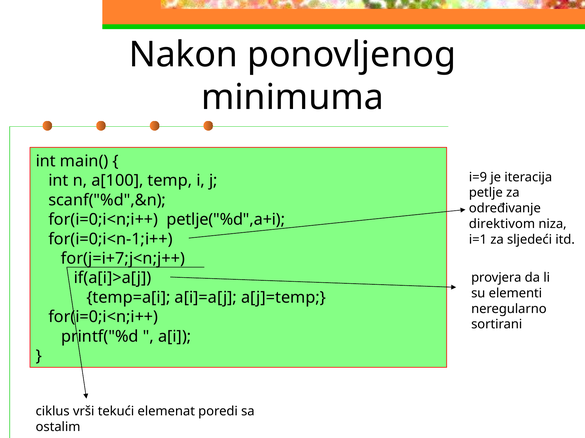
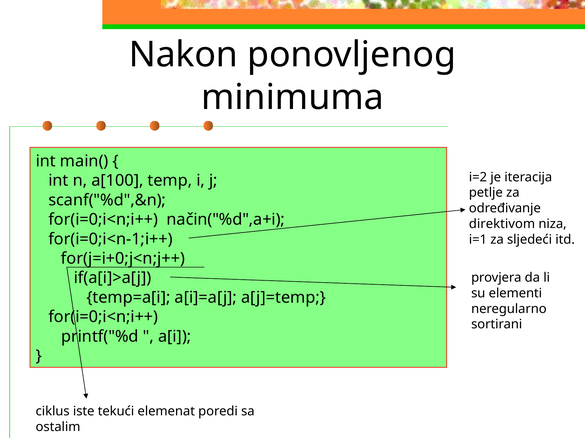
i=9: i=9 -> i=2 (478, 177)
petlje("%d",a+i: petlje("%d",a+i -> način("%d",a+i (226, 220)
for(j=i+7;j<n;j++: for(j=i+7;j<n;j++ -> for(j=i+0;j<n;j++ (123, 259)
vrši: vrši -> iste (84, 412)
